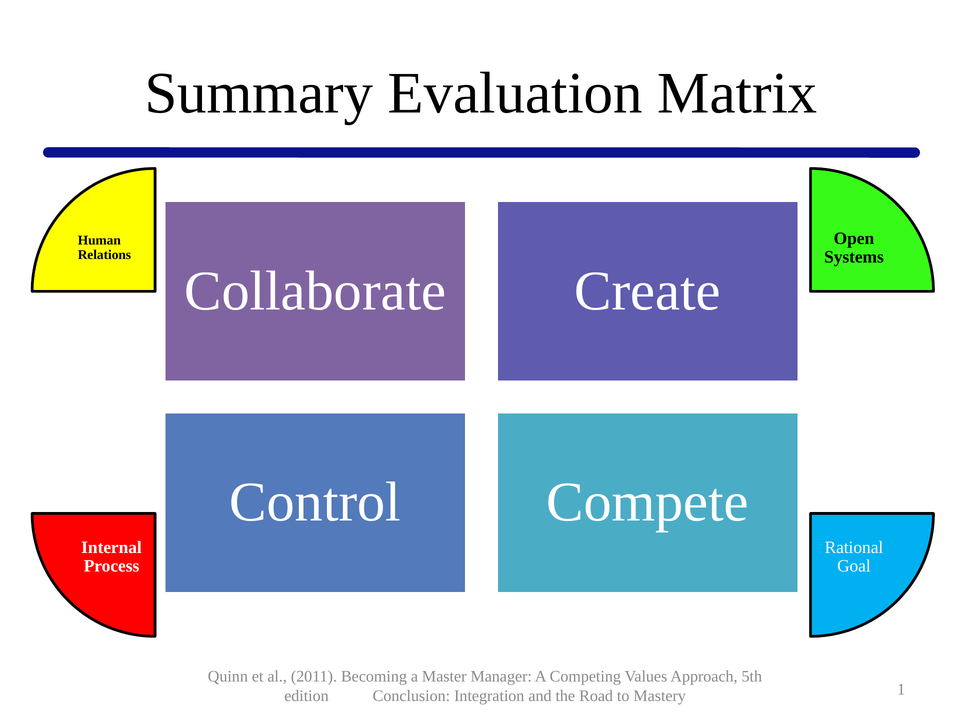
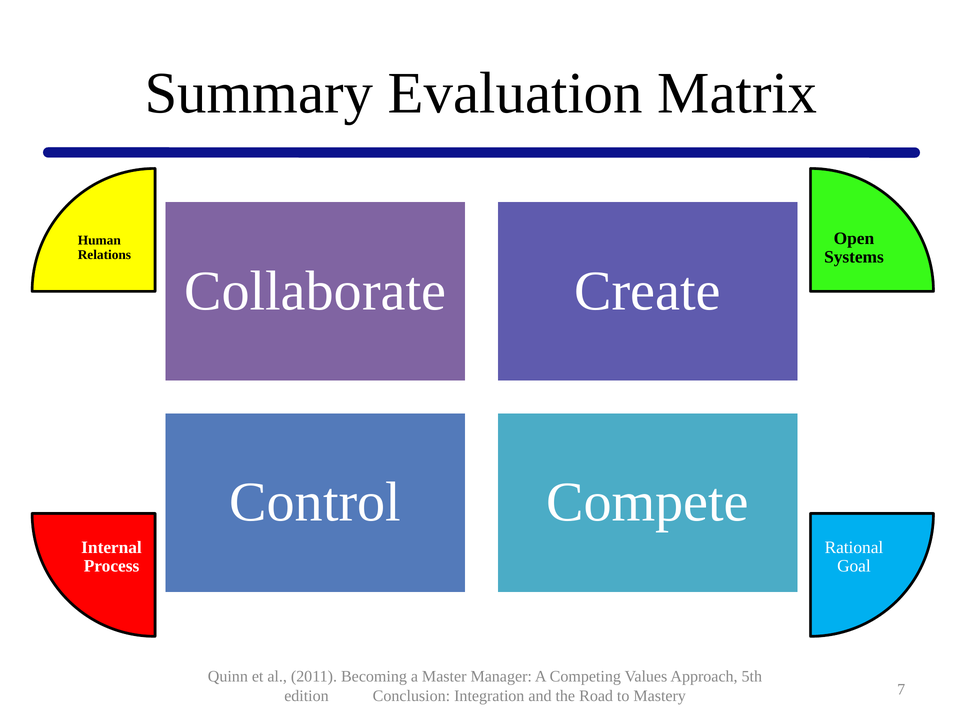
1: 1 -> 7 (901, 690)
